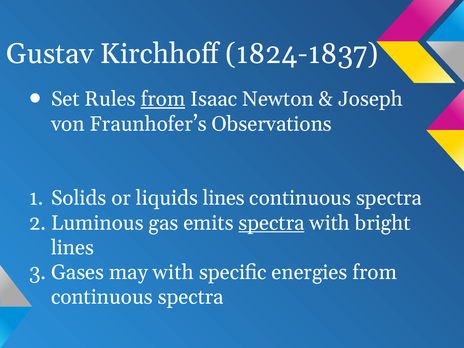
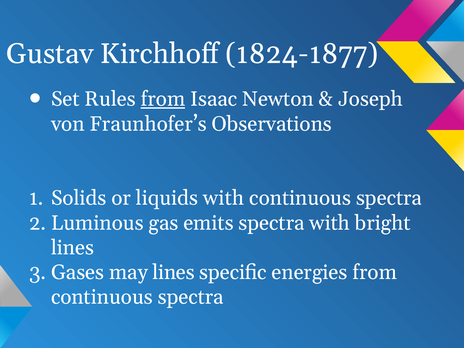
1824-1837: 1824-1837 -> 1824-1877 (302, 54)
liquids lines: lines -> with (224, 198)
spectra underline: present -> none (271, 223)
may with: with -> lines (174, 272)
